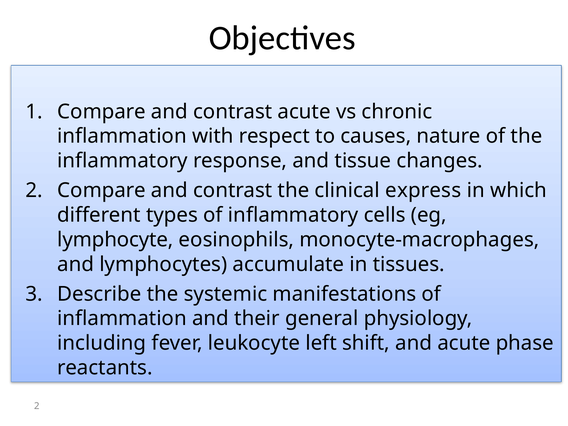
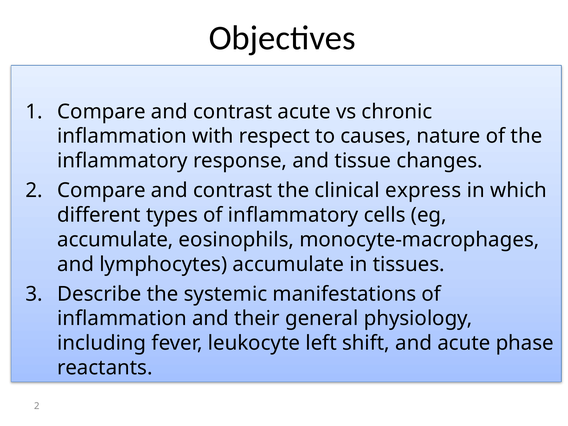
lymphocyte: lymphocyte -> accumulate (115, 240)
